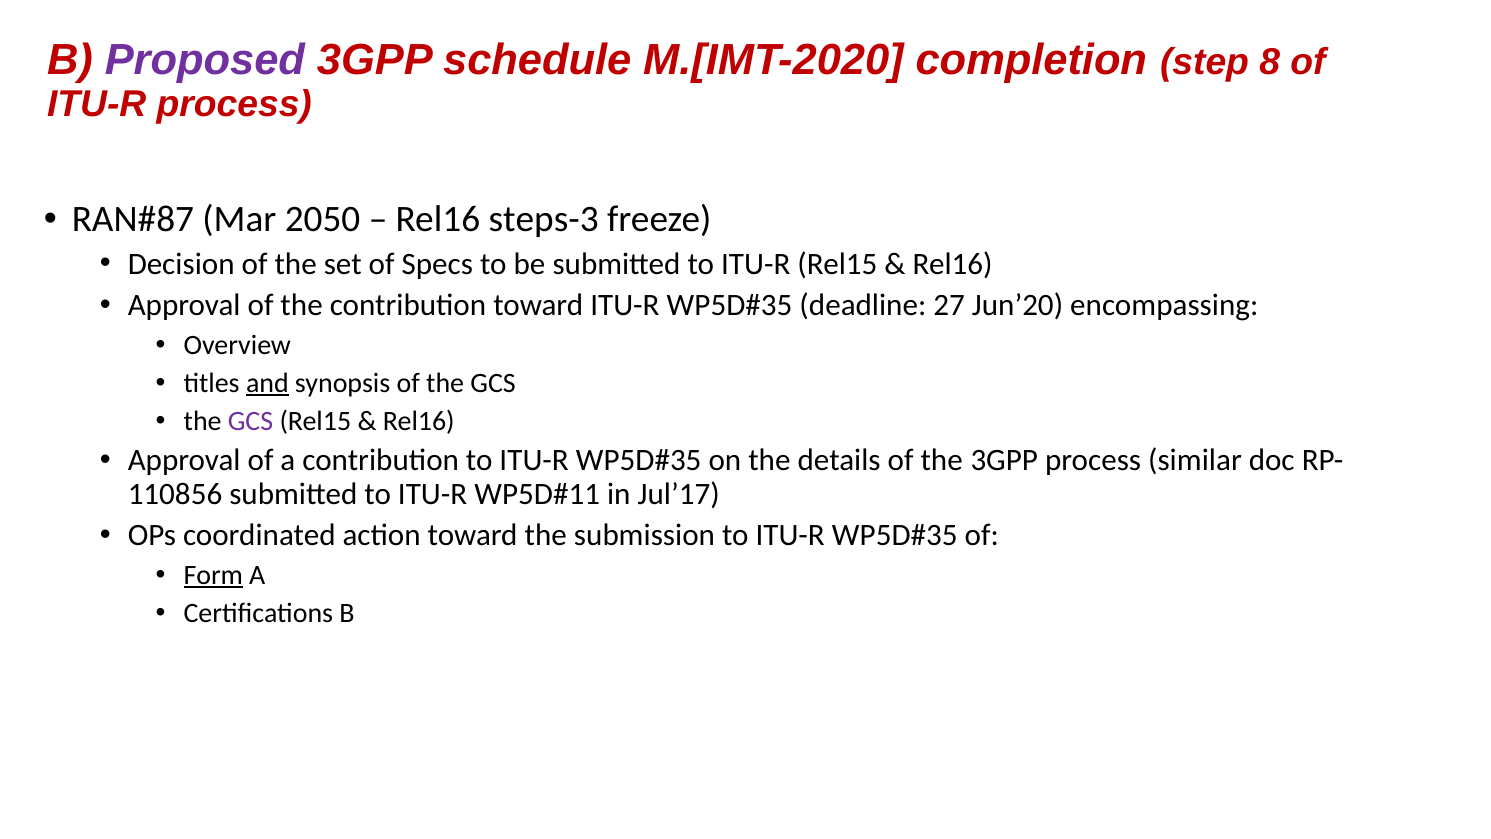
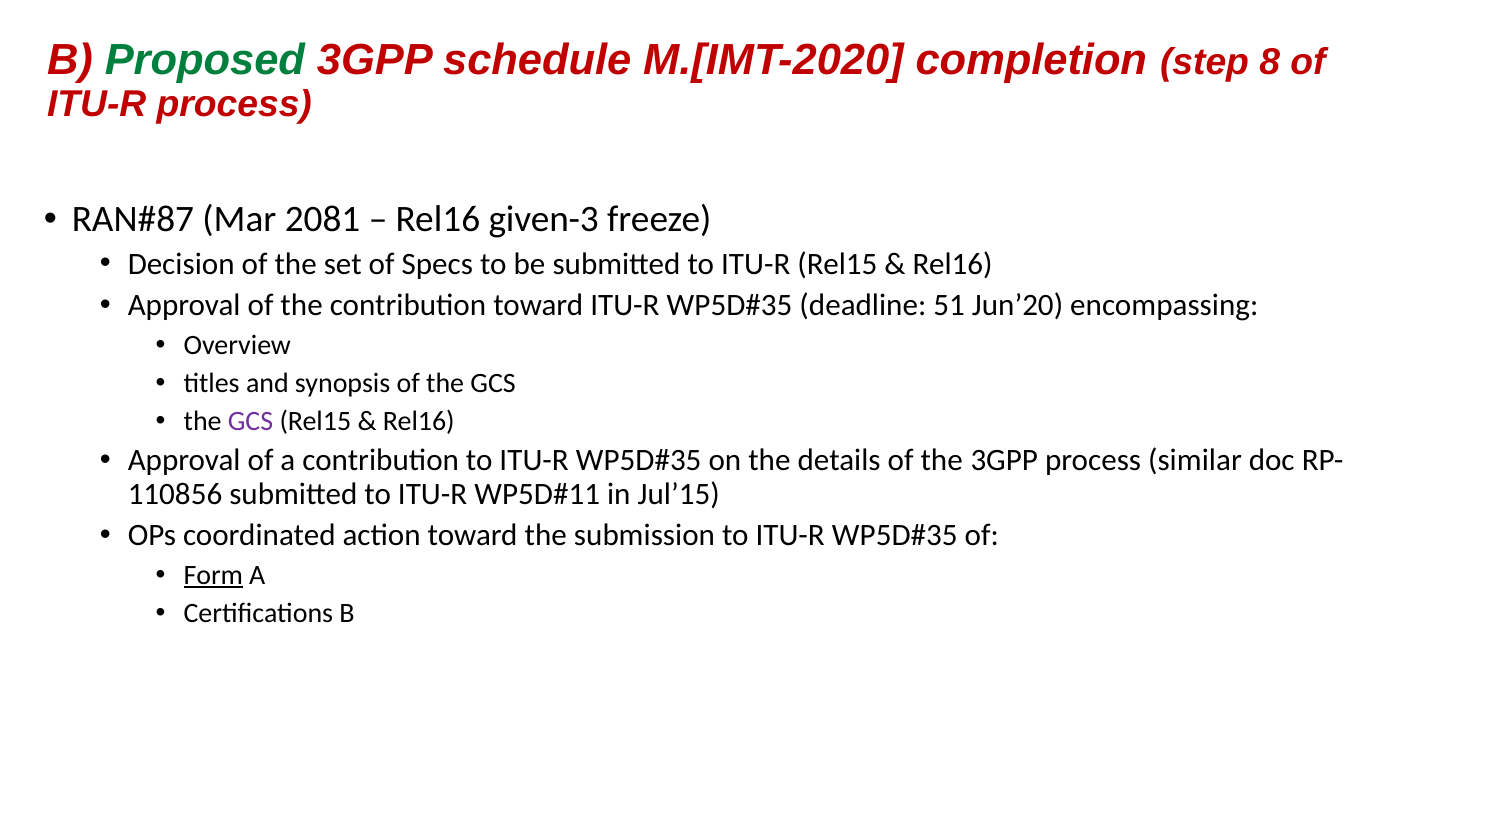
Proposed colour: purple -> green (205, 60)
2050: 2050 -> 2081 (323, 219)
steps-3: steps-3 -> given-3 (544, 219)
27: 27 -> 51 (949, 305)
and underline: present -> none (267, 383)
Jul’17: Jul’17 -> Jul’15 (679, 494)
